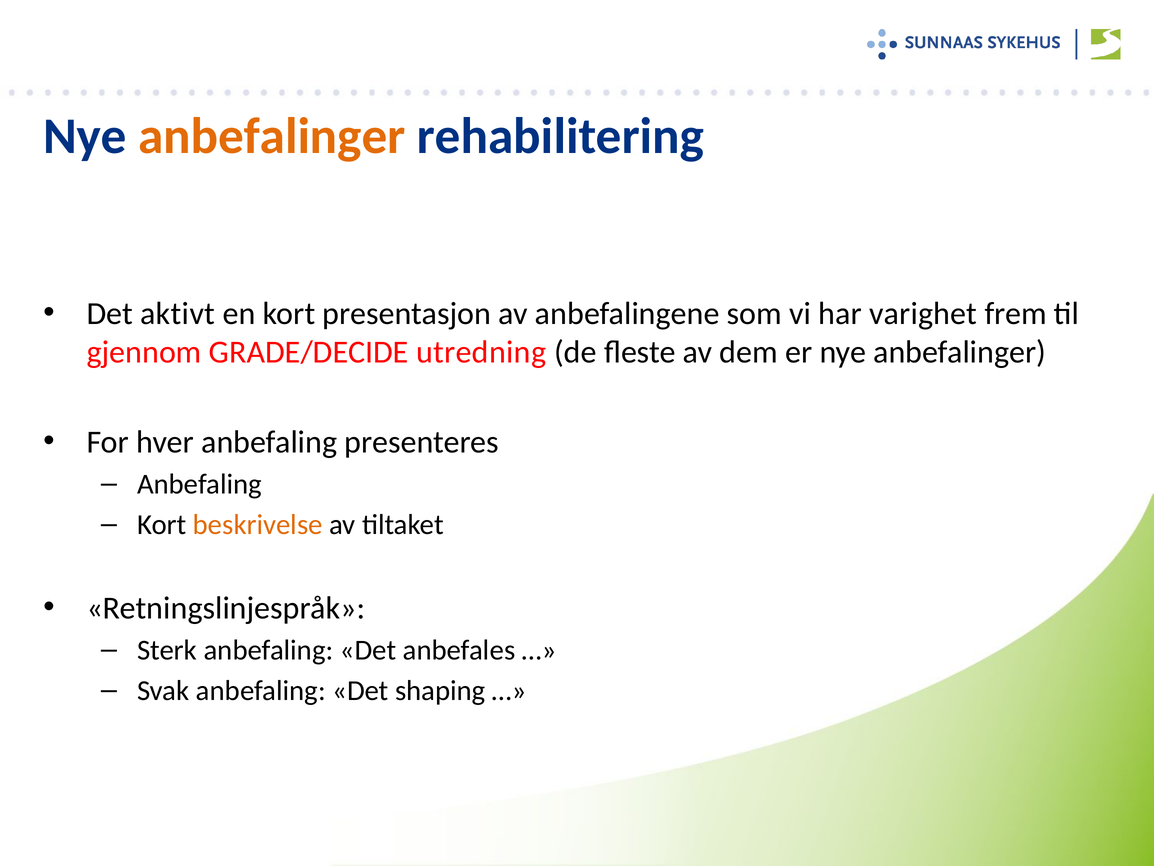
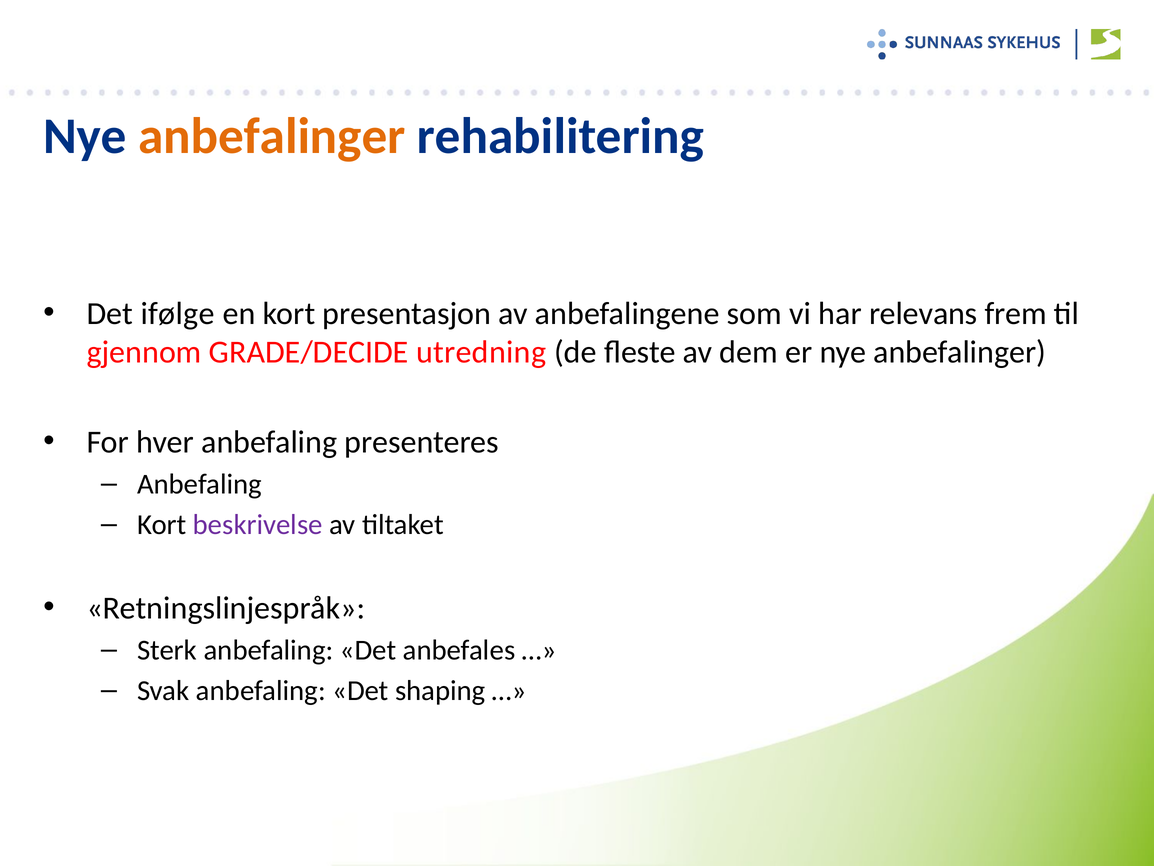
aktivt: aktivt -> ifølge (178, 313)
varighet: varighet -> relevans (923, 313)
beskrivelse colour: orange -> purple (258, 524)
